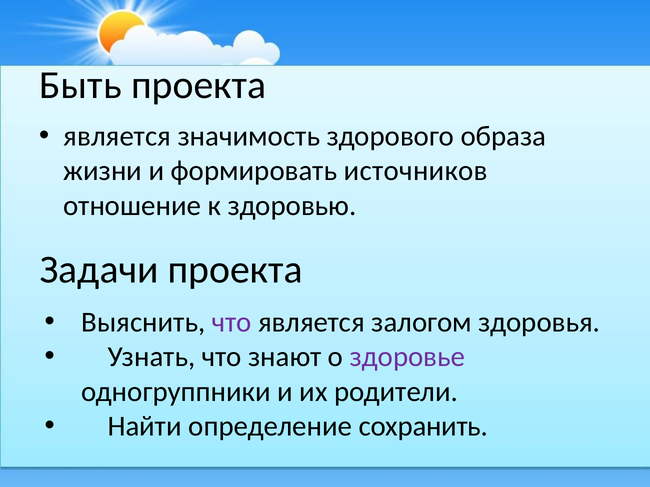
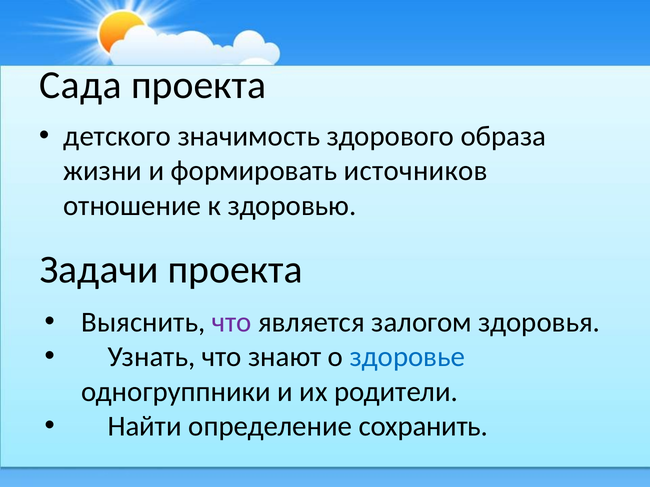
Быть: Быть -> Сада (80, 85)
является: является -> детского (117, 136)
здоровье colour: purple -> blue (407, 357)
